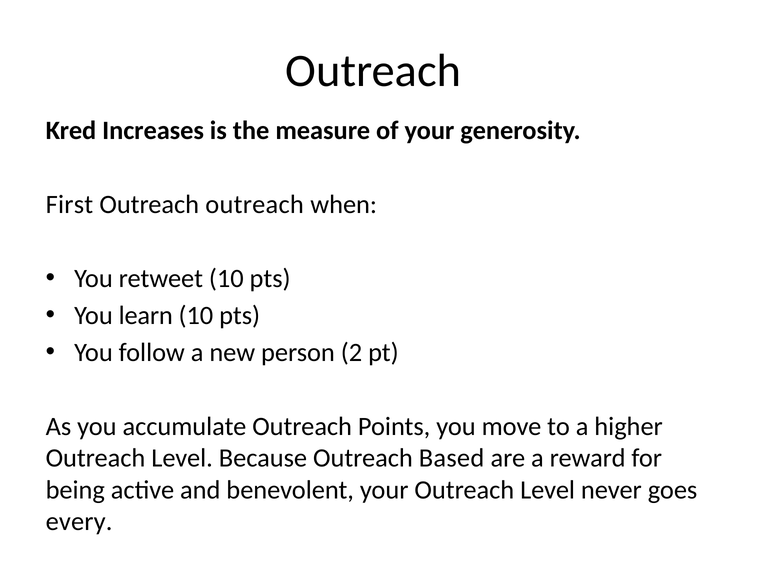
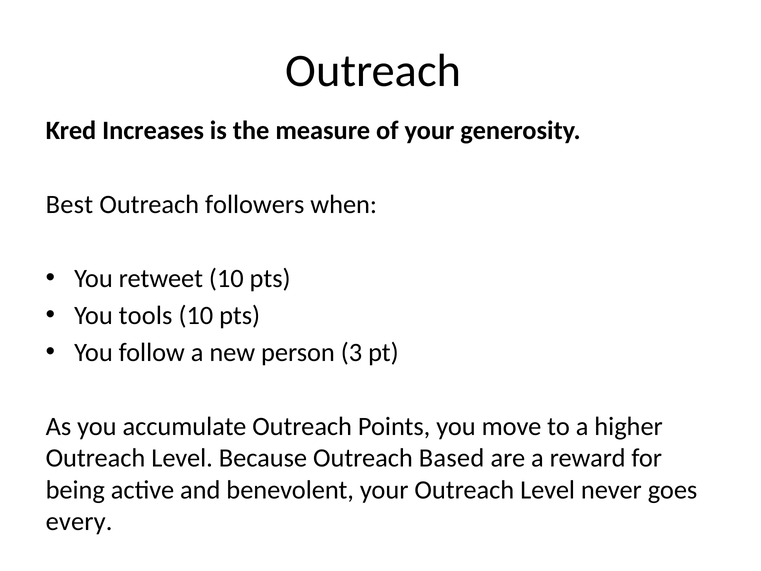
First: First -> Best (69, 205)
Outreach outreach: outreach -> followers (255, 205)
learn: learn -> tools (146, 315)
2: 2 -> 3 (351, 352)
